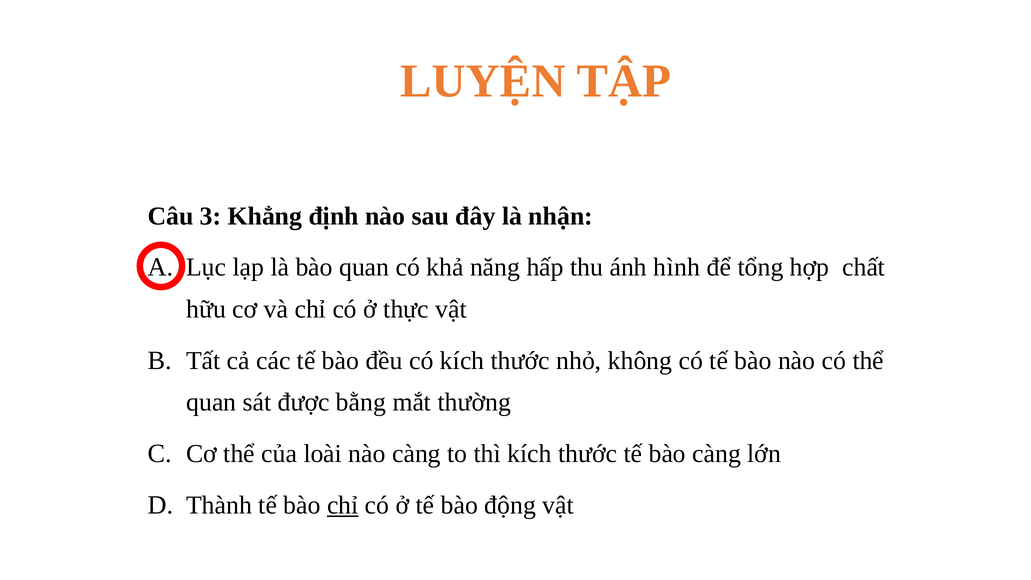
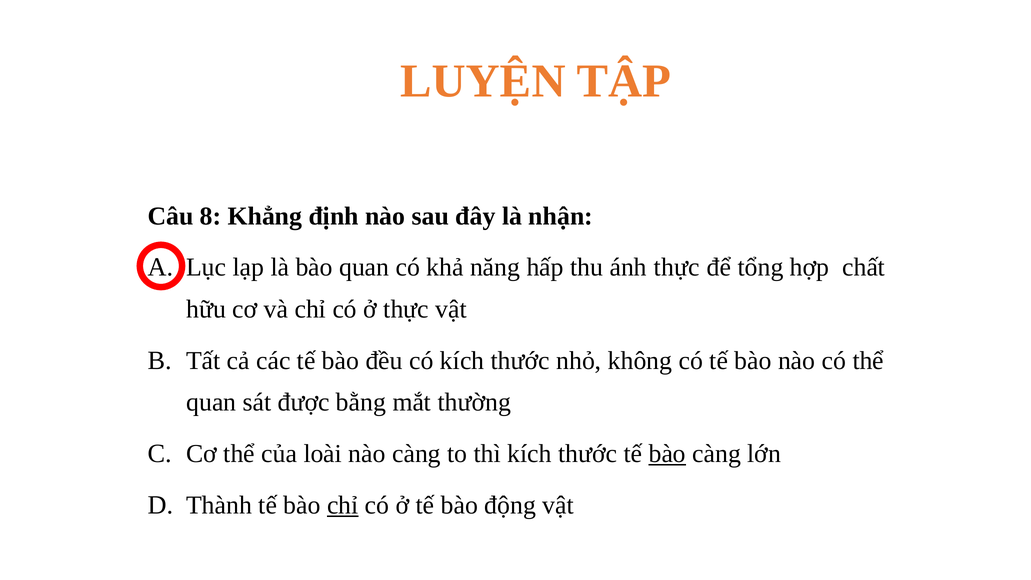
3: 3 -> 8 (211, 216)
ánh hình: hình -> thực (677, 267)
bào underline: none -> present (667, 454)
